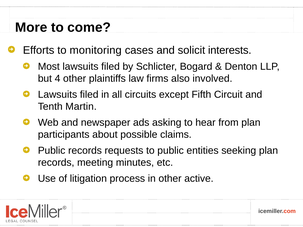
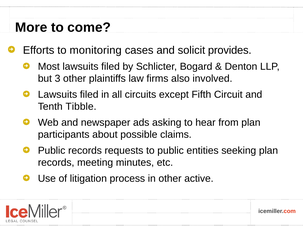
interests: interests -> provides (230, 50)
4: 4 -> 3 (57, 79)
Martin: Martin -> Tibble (81, 107)
